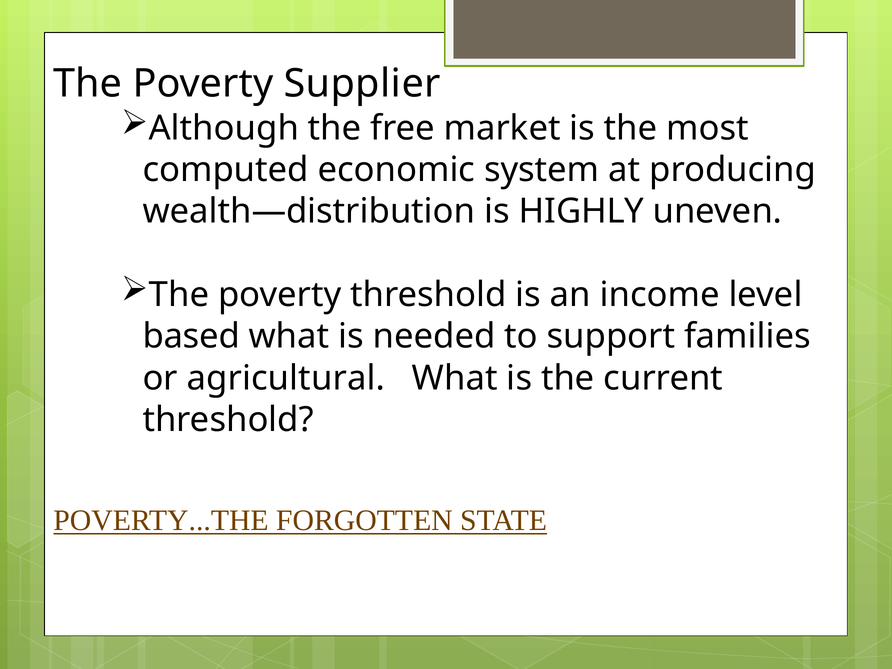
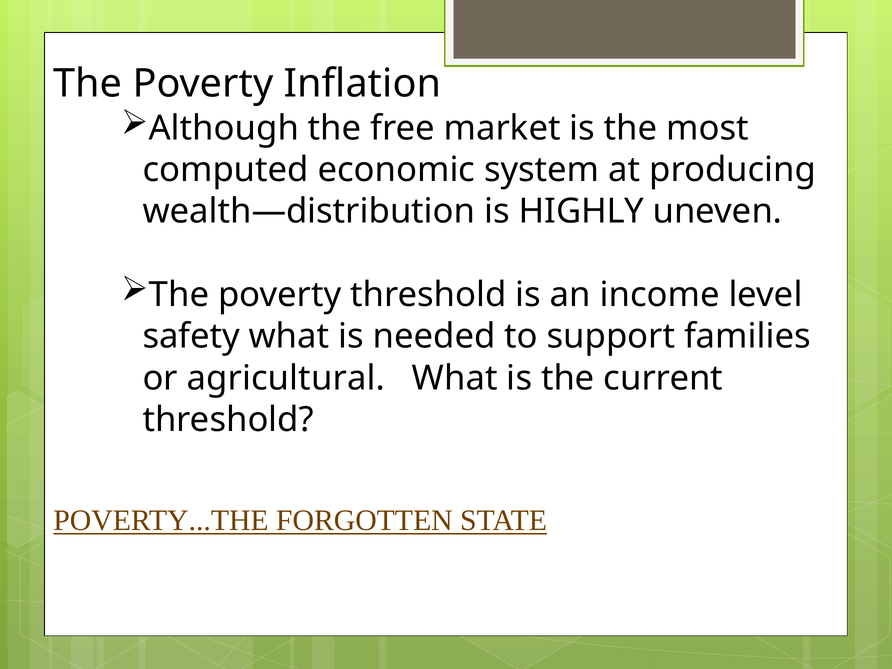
Supplier: Supplier -> Inflation (362, 84)
based: based -> safety (191, 336)
